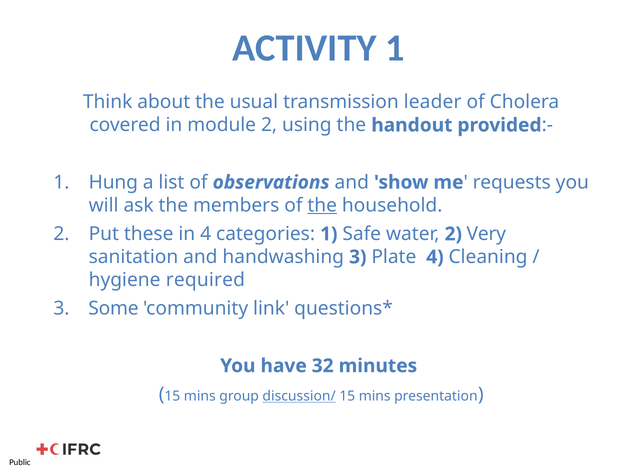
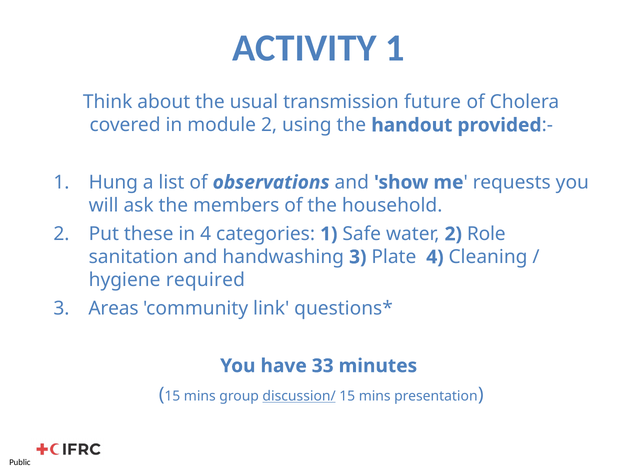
leader: leader -> future (433, 102)
the underline: present -> none (322, 205)
Very: Very -> Role (486, 234)
Some: Some -> Areas (114, 309)
32: 32 -> 33 (323, 366)
